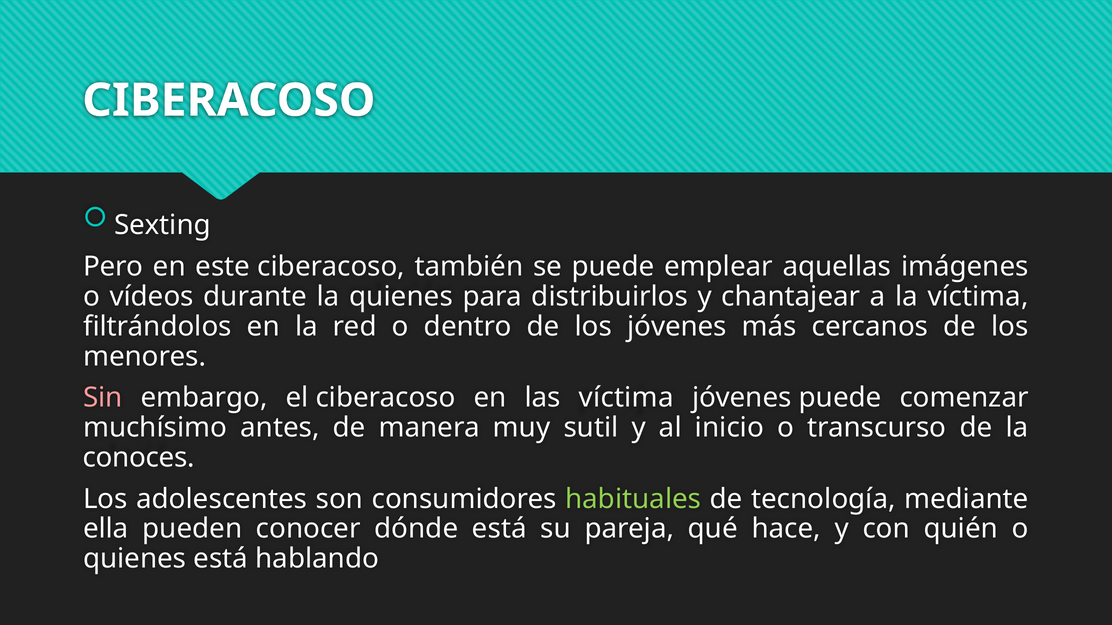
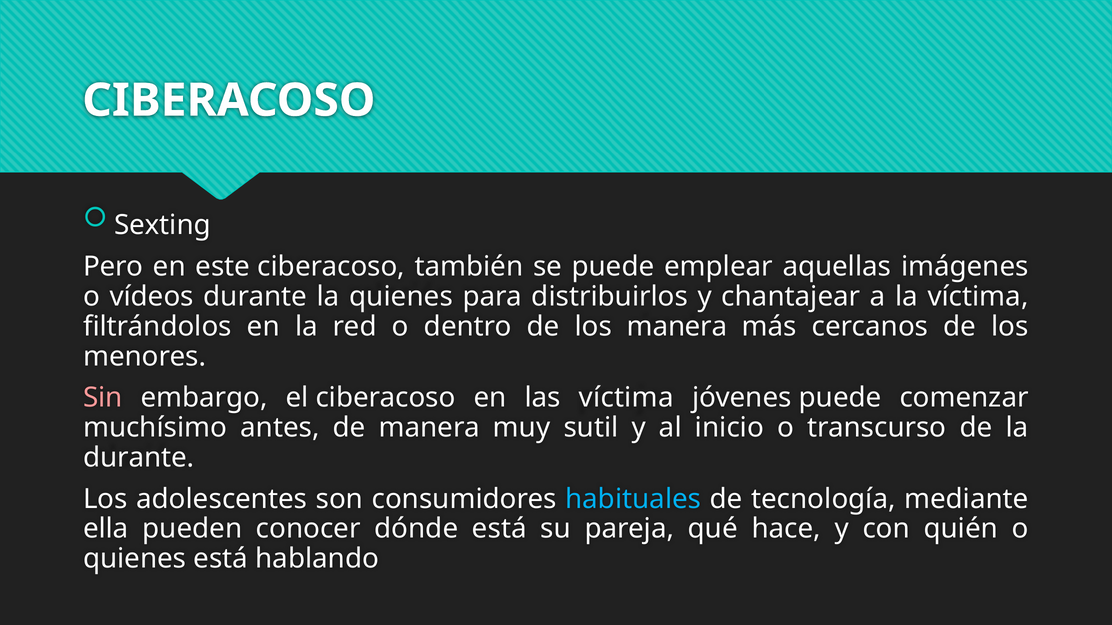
los jóvenes: jóvenes -> manera (677, 327)
conoces: conoces -> durante (139, 458)
habituales colour: light green -> light blue (633, 499)
